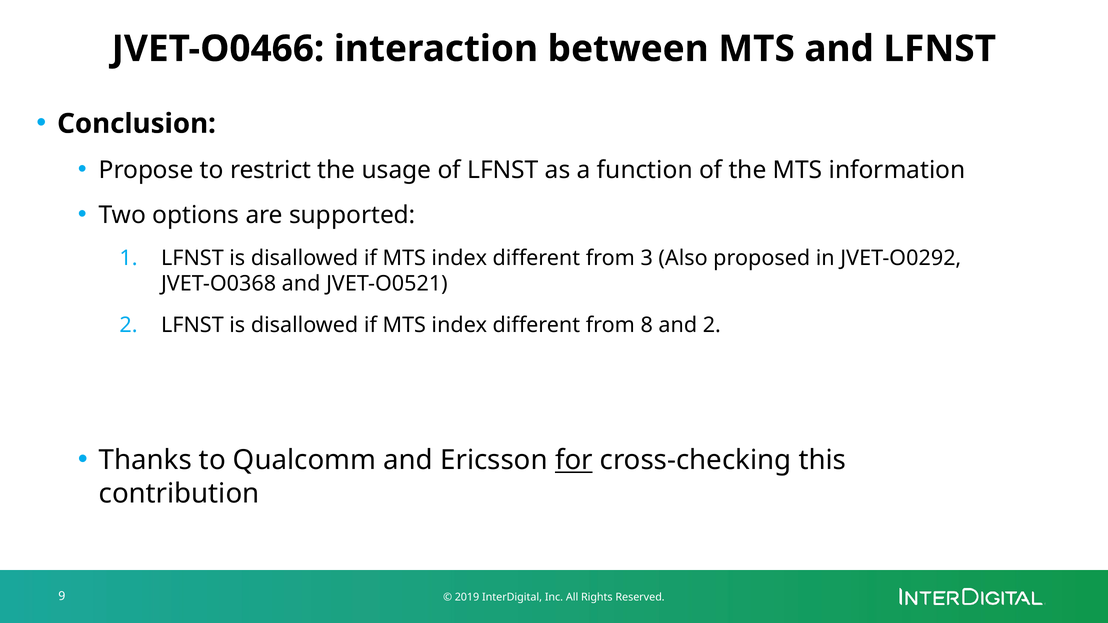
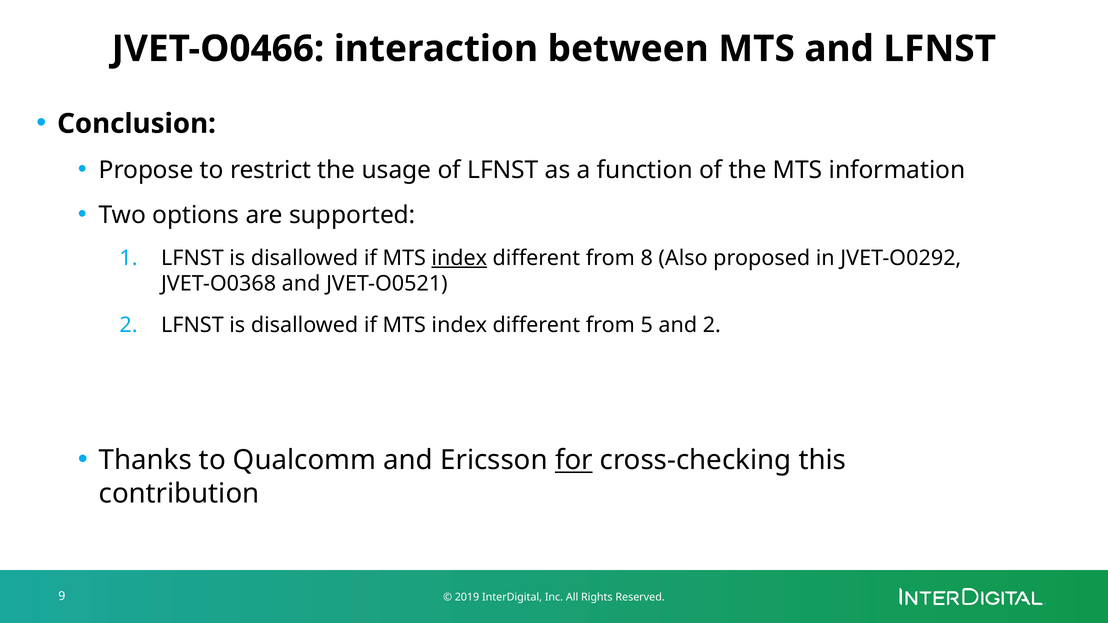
index underline: none -> present (459, 258)
3: 3 -> 8 (647, 258)
8: 8 -> 5 (647, 325)
